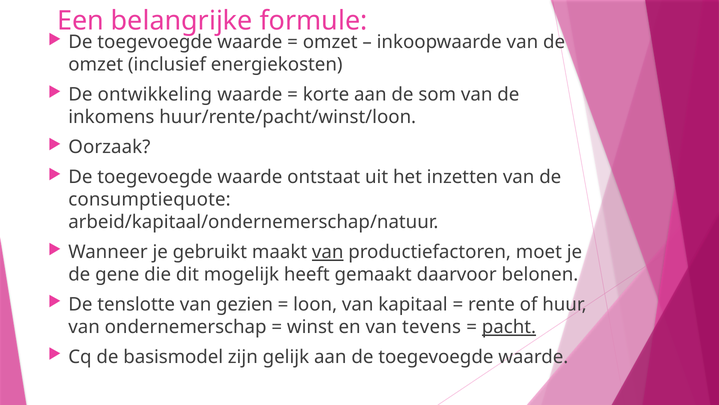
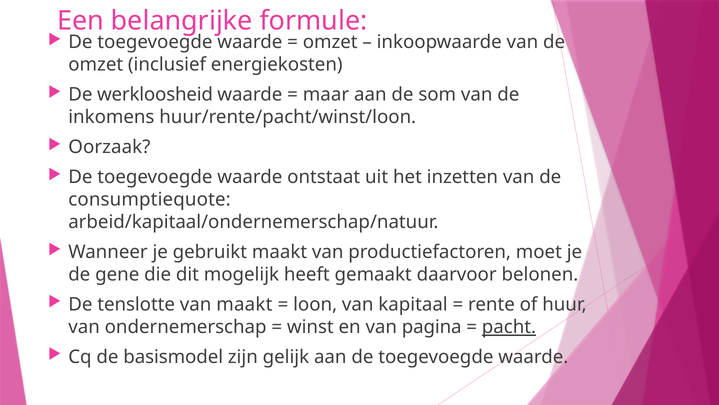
ontwikkeling: ontwikkeling -> werkloosheid (155, 95)
korte: korte -> maar (326, 95)
van underline: present -> none (328, 252)
van gezien: gezien -> maakt (244, 304)
tevens: tevens -> pagina (432, 327)
